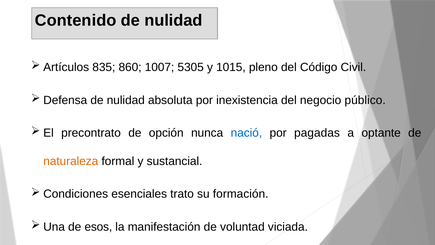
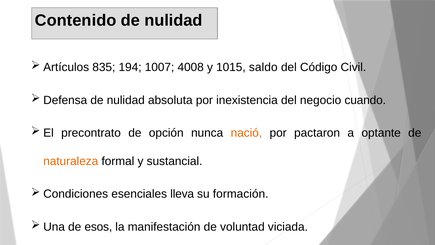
860: 860 -> 194 (130, 67)
5305: 5305 -> 4008 (191, 67)
pleno: pleno -> saldo (263, 67)
público: público -> cuando (365, 100)
nació colour: blue -> orange (246, 133)
pagadas: pagadas -> pactaron (317, 133)
trato: trato -> lleva (182, 194)
